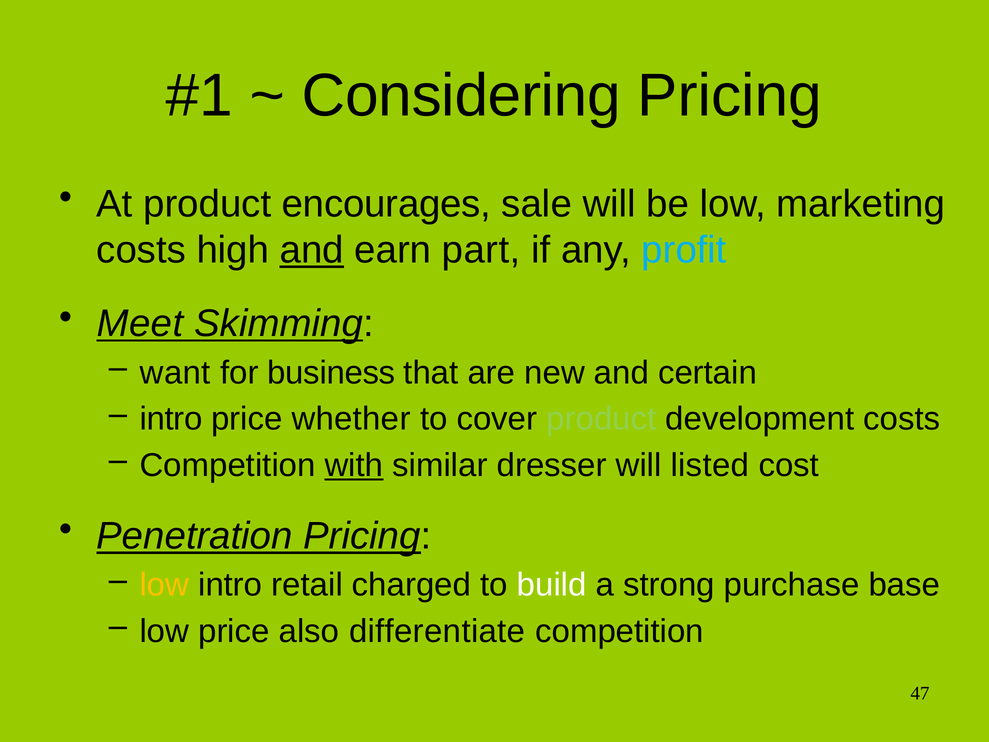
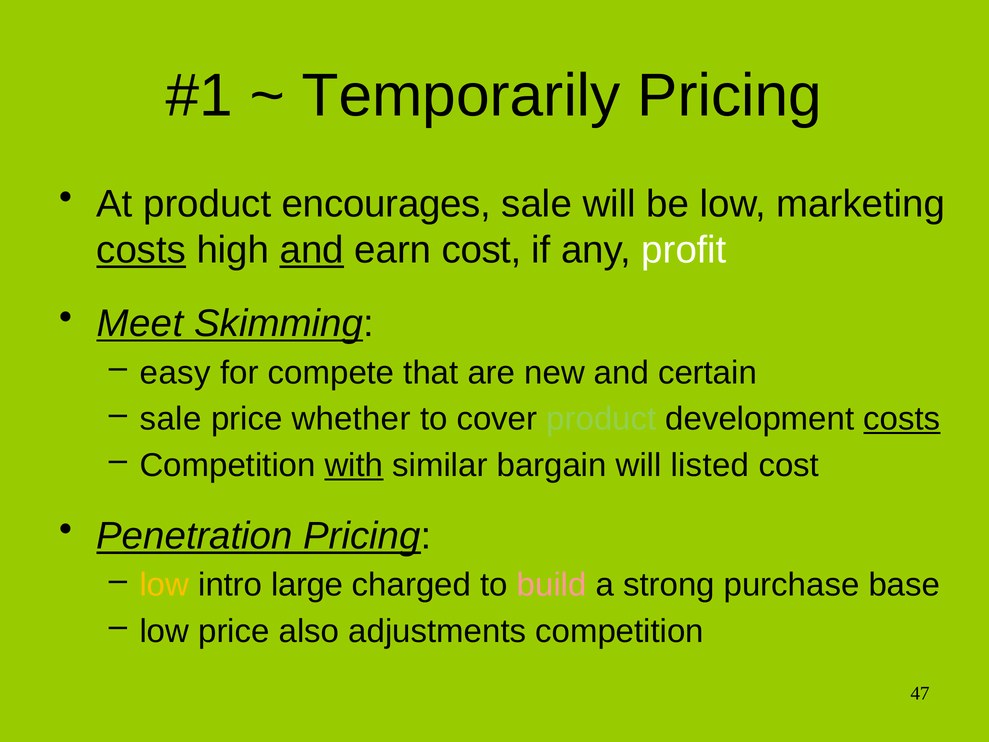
Considering: Considering -> Temporarily (461, 96)
costs underline: none -> present (141, 250)
earn part: part -> cost (481, 250)
profit colour: light blue -> white (684, 250)
want: want -> easy (175, 373)
business: business -> compete (331, 373)
intro: intro -> sale (171, 419)
costs underline: none -> present (902, 419)
dresser: dresser -> bargain (552, 465)
retail: retail -> large (307, 585)
build colour: white -> pink (552, 585)
differentiate: differentiate -> adjustments (437, 631)
